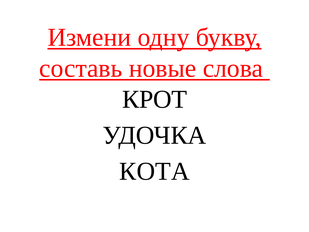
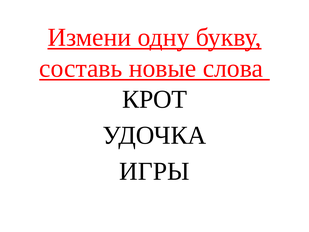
КОТА: КОТА -> ИГРЫ (154, 171)
